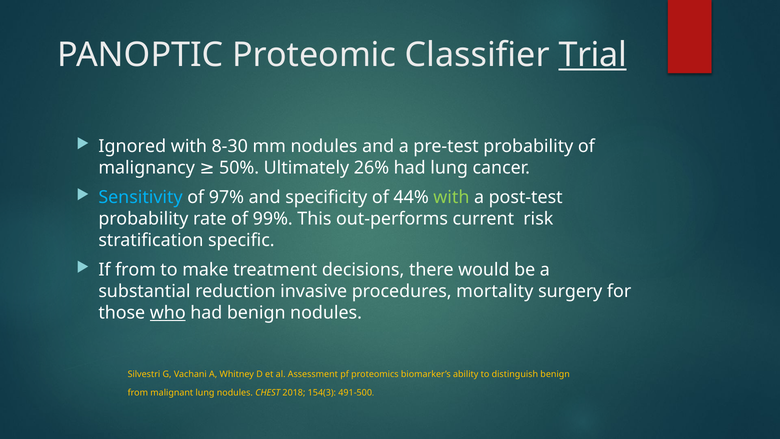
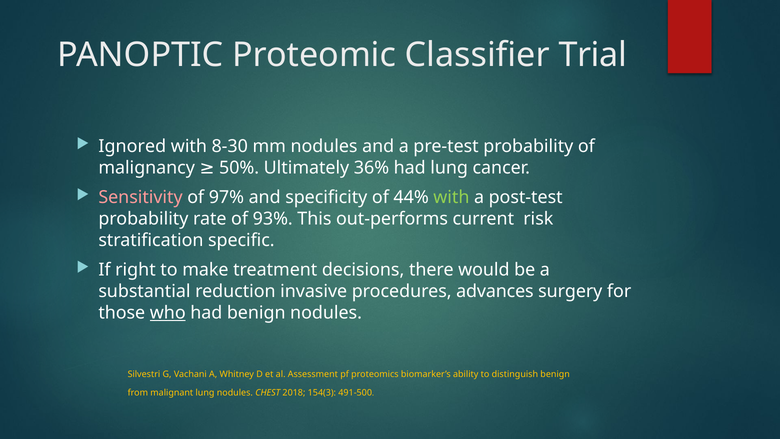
Trial underline: present -> none (593, 55)
26%: 26% -> 36% (371, 168)
Sensitivity colour: light blue -> pink (141, 197)
99%: 99% -> 93% (273, 219)
If from: from -> right (135, 270)
mortality: mortality -> advances (495, 291)
